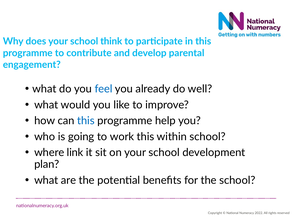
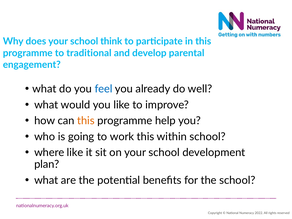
contribute: contribute -> traditional (89, 53)
this colour: blue -> orange (86, 121)
where link: link -> like (75, 153)
